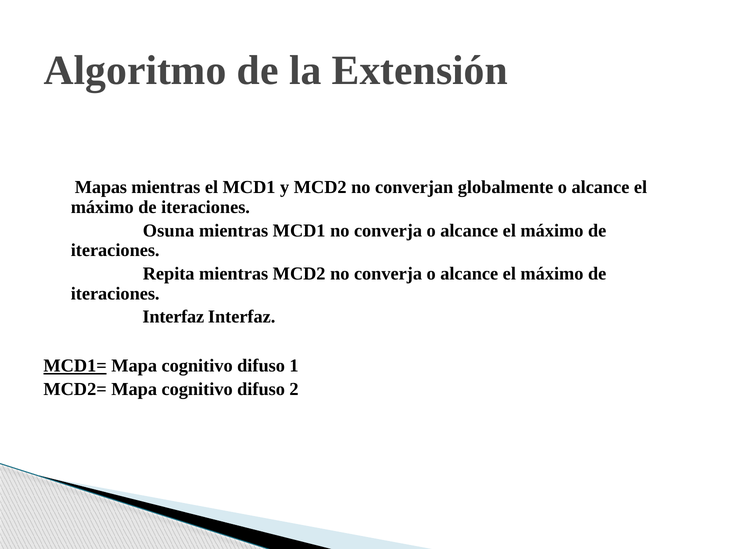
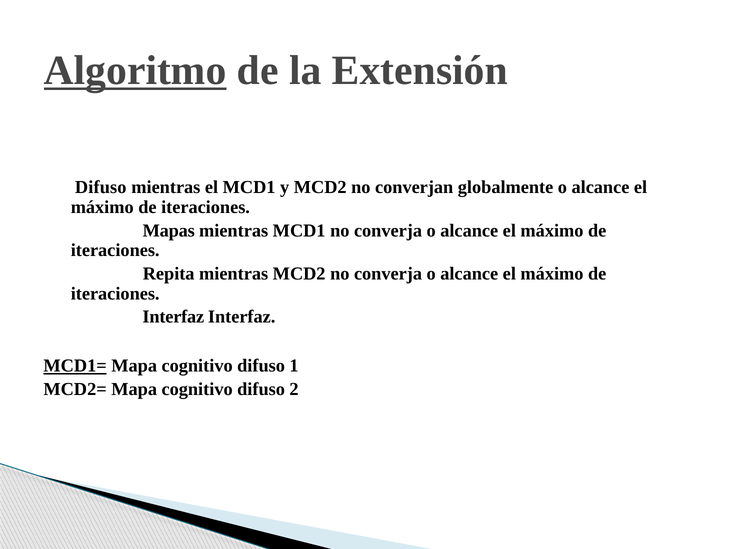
Algoritmo underline: none -> present (135, 71)
Mapas: Mapas -> Difuso (101, 187)
Osuna: Osuna -> Mapas (169, 231)
